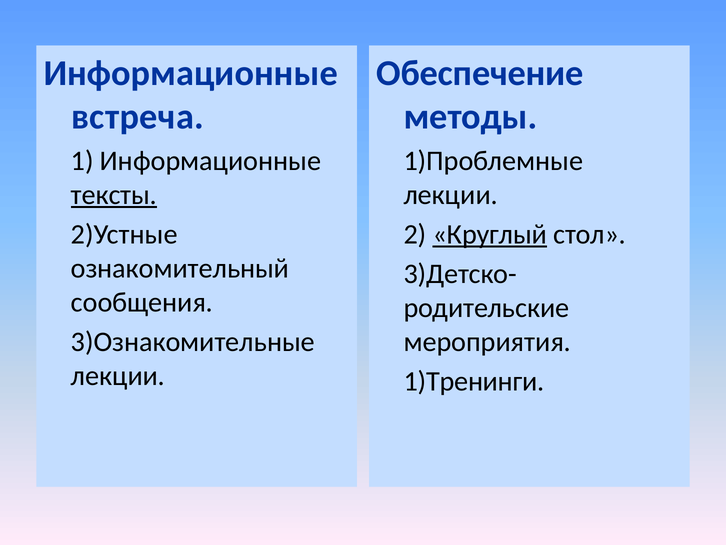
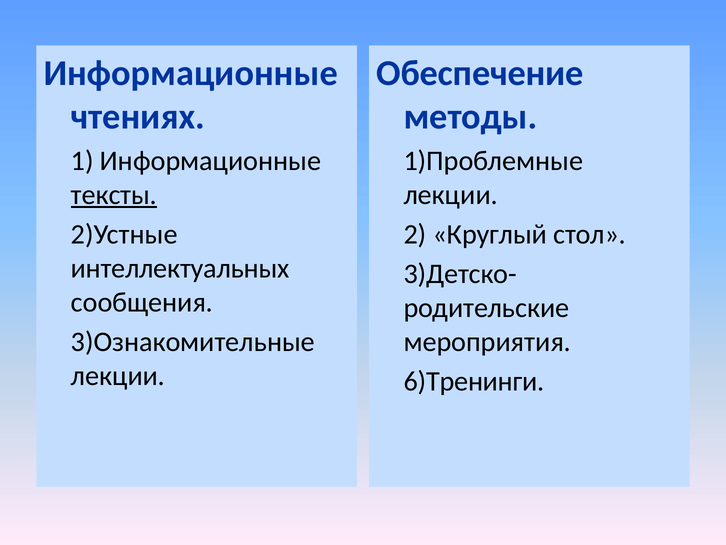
встреча: встреча -> чтениях (138, 117)
Круглый underline: present -> none (490, 234)
ознакомительный: ознакомительный -> интеллектуальных (180, 268)
1)Тренинги: 1)Тренинги -> 6)Тренинги (474, 381)
